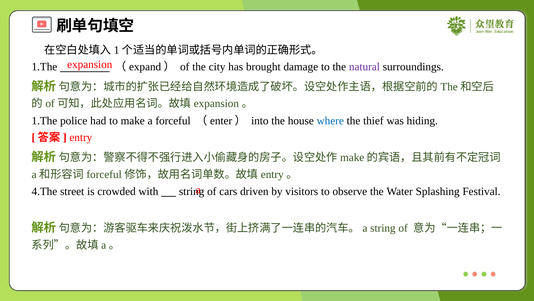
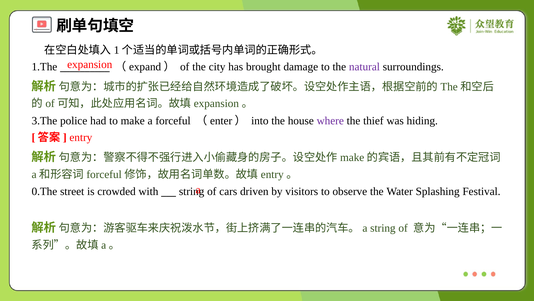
1.The: 1.The -> 3.The (44, 120)
where colour: blue -> purple (330, 120)
4.The: 4.The -> 0.The (44, 191)
